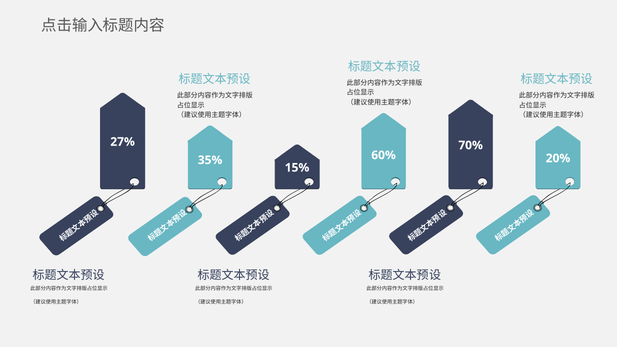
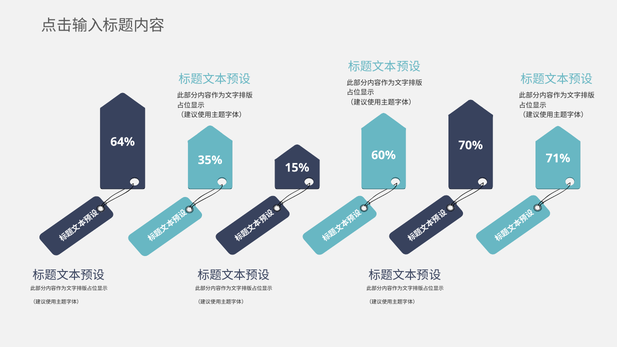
27%: 27% -> 64% (123, 142)
20%: 20% -> 71% (558, 158)
